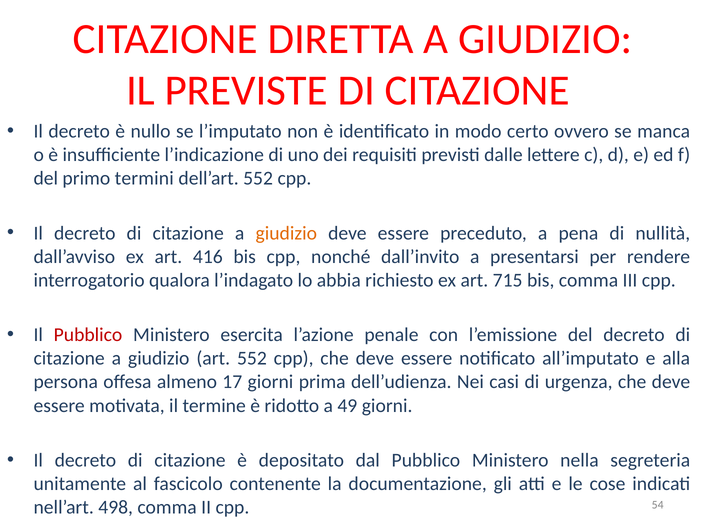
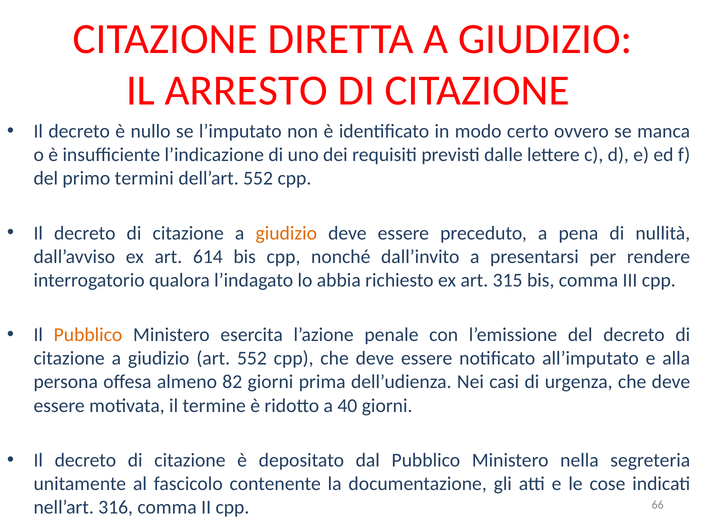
PREVISTE: PREVISTE -> ARRESTO (246, 91)
416: 416 -> 614 (208, 257)
715: 715 -> 315 (508, 280)
Pubblico colour: red -> orange (88, 335)
17: 17 -> 82 (232, 382)
49: 49 -> 40 (347, 406)
498: 498 -> 316 (116, 508)
54: 54 -> 66 (658, 506)
